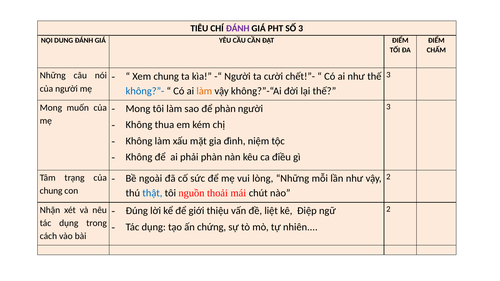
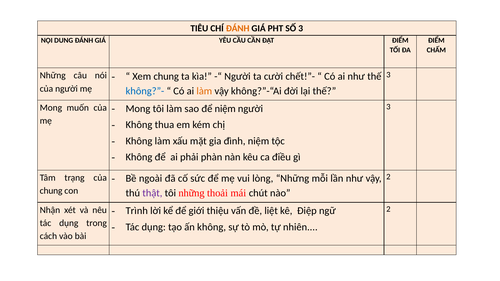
ĐÁNH colour: purple -> orange (238, 28)
để phàn: phàn -> niệm (225, 109)
thật colour: blue -> purple (152, 193)
tôi nguồn: nguồn -> những (191, 193)
Đúng: Đúng -> Trình (137, 211)
ấn chứng: chứng -> không (212, 227)
